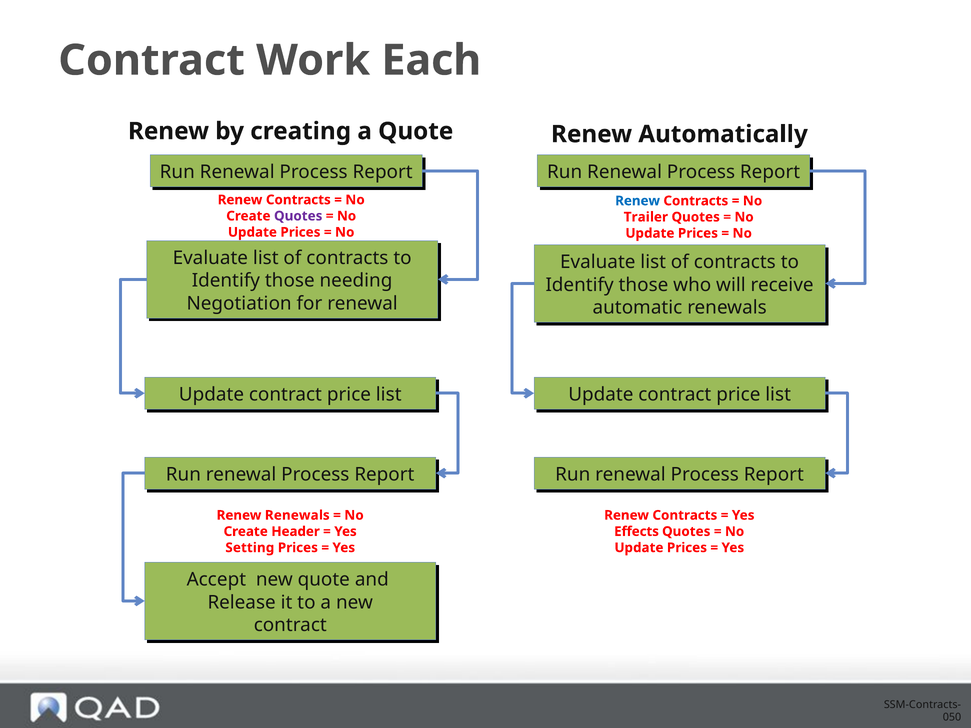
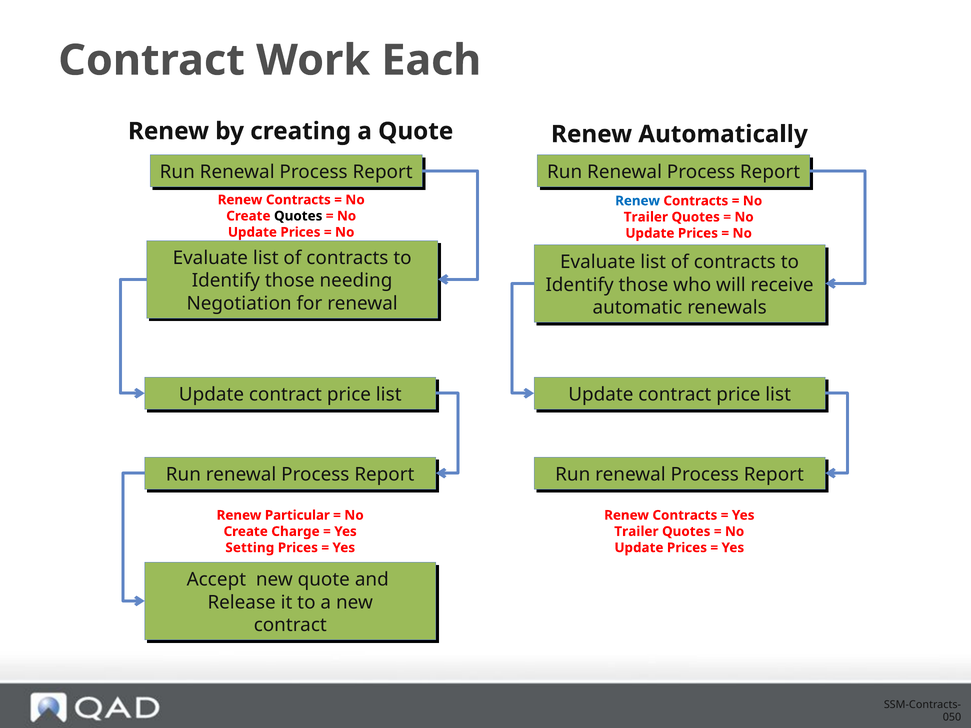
Quotes colour: purple -> black (298, 216)
Renew Renewals: Renewals -> Particular (297, 515)
Header: Header -> Charge (295, 532)
Effects: Effects -> Trailer (636, 532)
